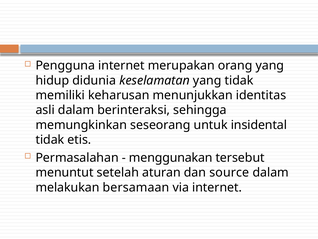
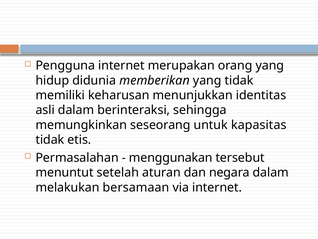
keselamatan: keselamatan -> memberikan (155, 80)
insidental: insidental -> kapasitas (259, 125)
source: source -> negara (229, 172)
